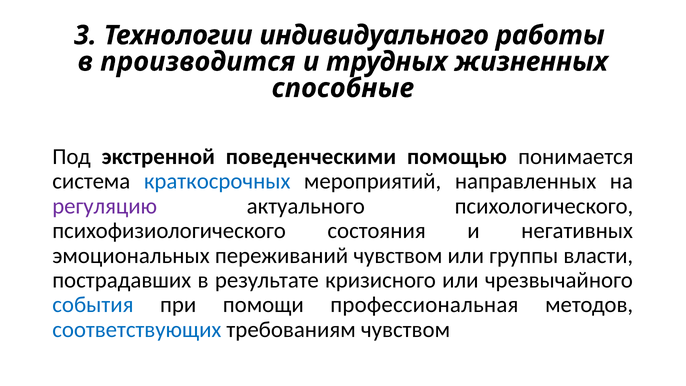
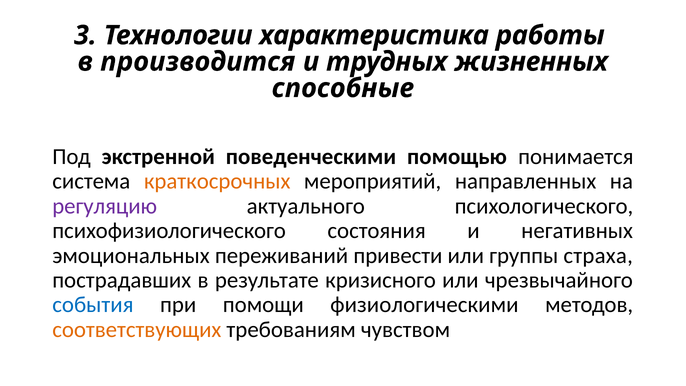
индивидуального: индивидуального -> характеристика (374, 35)
краткосрочных colour: blue -> orange (217, 181)
переживаний чувством: чувством -> привести (398, 255)
власти: власти -> страха (598, 255)
профессиональная: профессиональная -> физиологическими (424, 305)
соответствующих colour: blue -> orange (137, 330)
